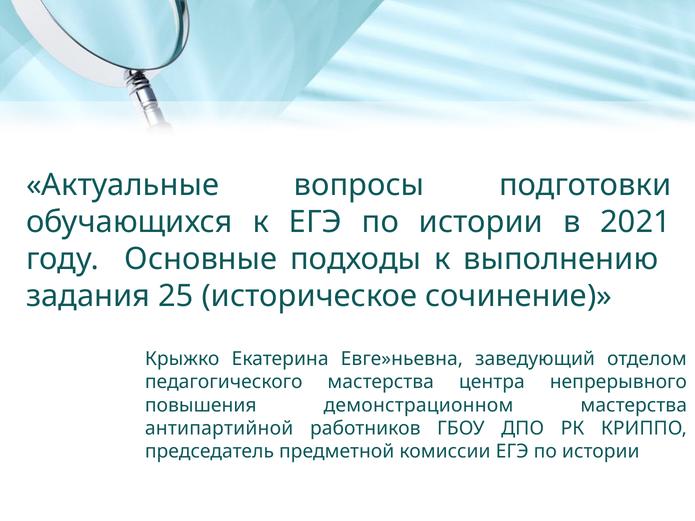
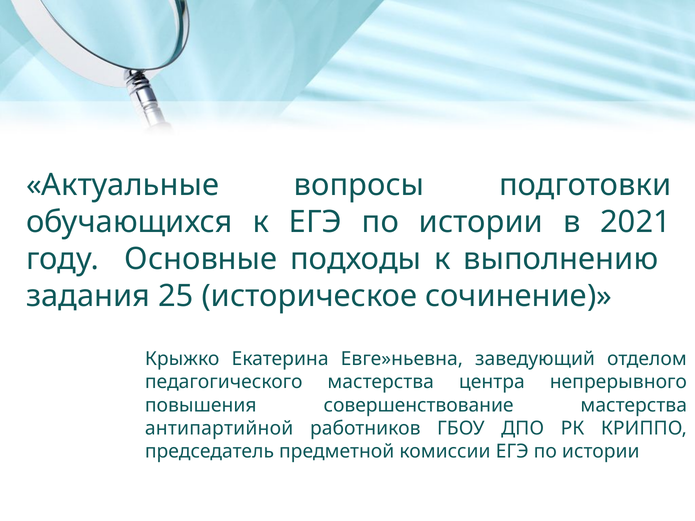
демонстрационном: демонстрационном -> совершенствование (419, 405)
